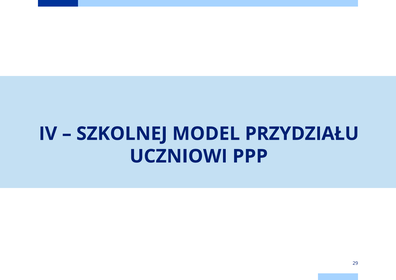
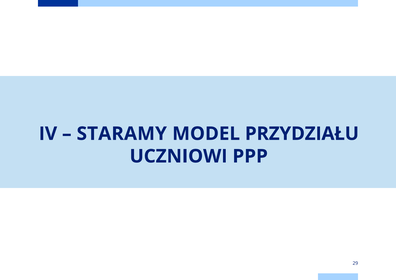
SZKOLNEJ: SZKOLNEJ -> STARAMY (122, 134)
